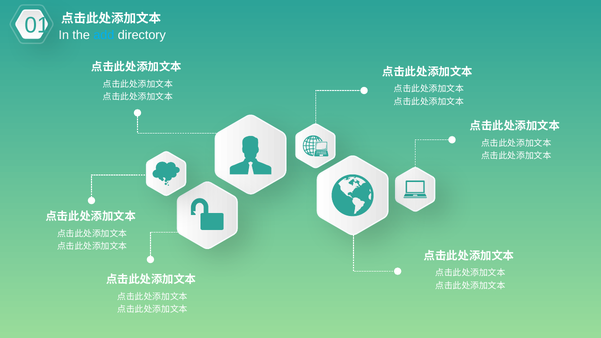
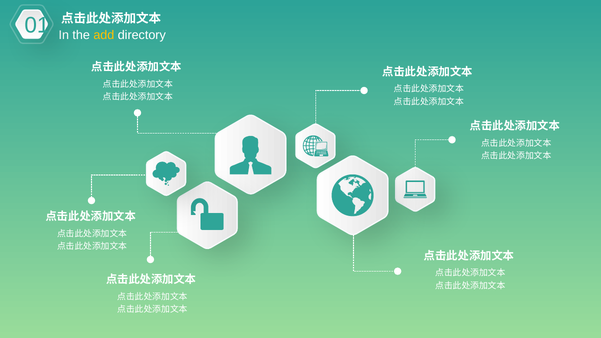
add colour: light blue -> yellow (104, 35)
